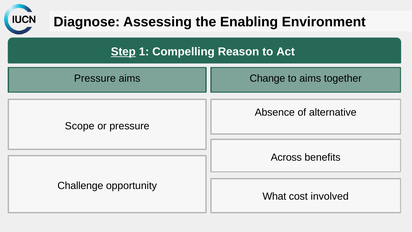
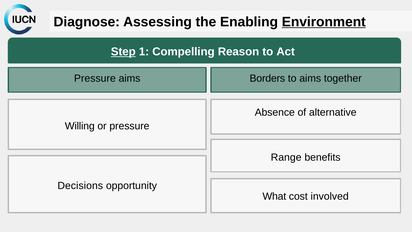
Environment underline: none -> present (324, 22)
Change: Change -> Borders (267, 78)
Scope: Scope -> Willing (80, 126)
Across: Across -> Range (286, 157)
Challenge: Challenge -> Decisions (80, 186)
